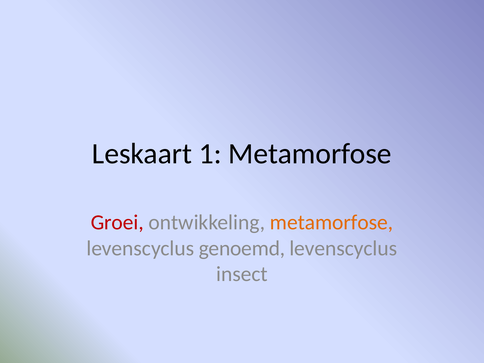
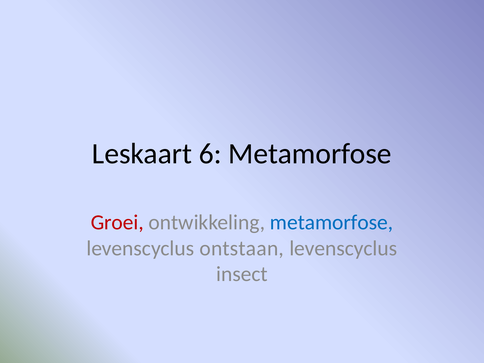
1: 1 -> 6 (210, 154)
metamorfose colour: orange -> blue (331, 223)
genoemd: genoemd -> ontstaan (242, 248)
